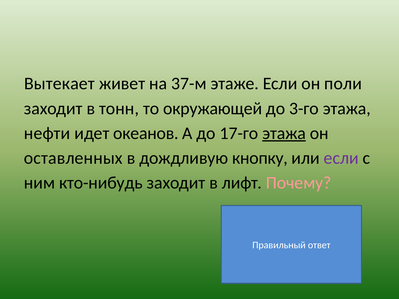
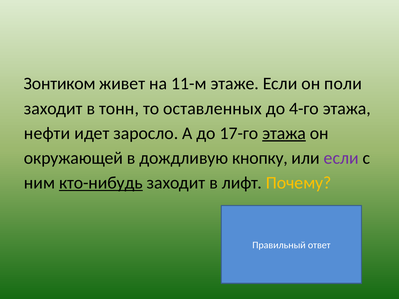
Вытекает: Вытекает -> Зонтиком (60, 84)
37-м: 37-м -> 11-м (189, 84)
окружающей: окружающей -> оставленных (212, 109)
3-го: 3-го -> 4-го (304, 109)
океанов: океанов -> заросло (146, 133)
оставленных: оставленных -> окружающей (73, 158)
кто-нибудь underline: none -> present (101, 183)
Почему colour: pink -> yellow (299, 183)
